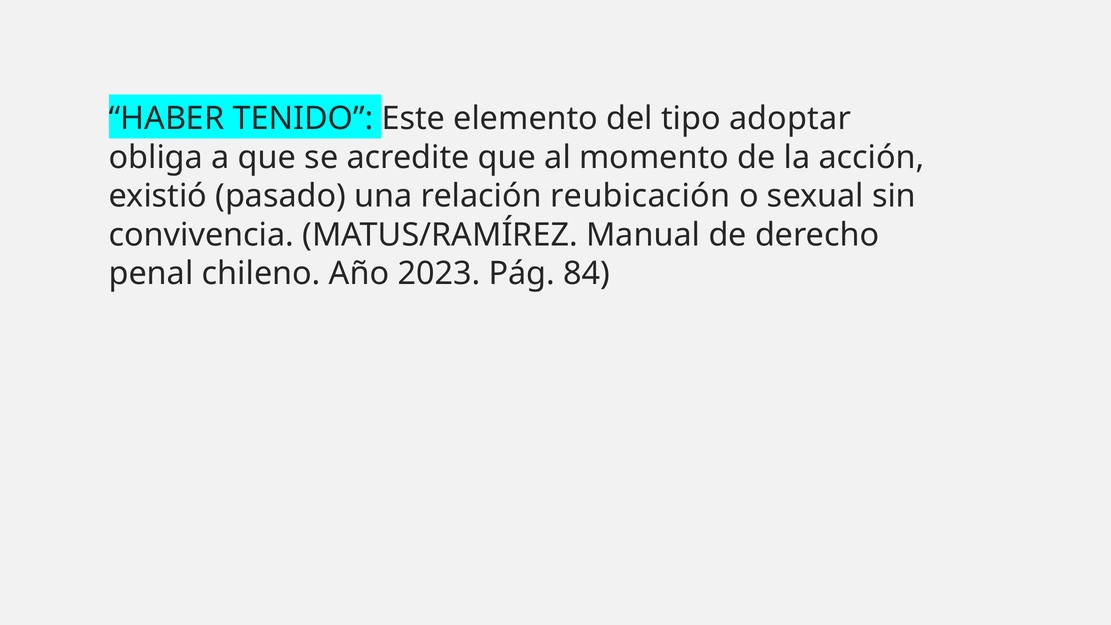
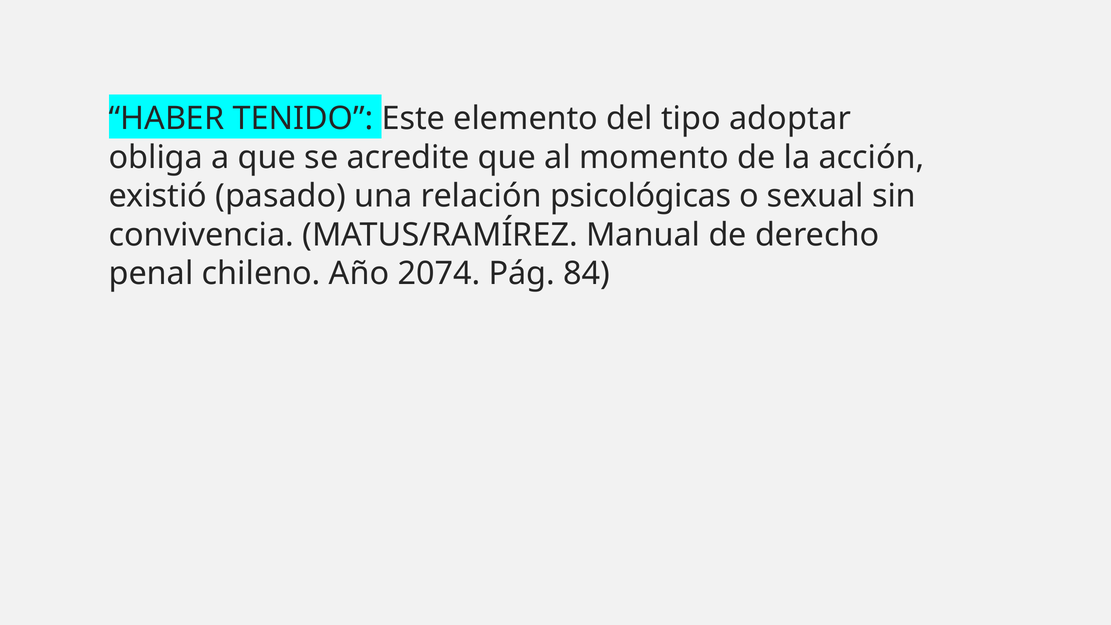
reubicación: reubicación -> psicológicas (641, 196)
2023: 2023 -> 2074 (439, 274)
